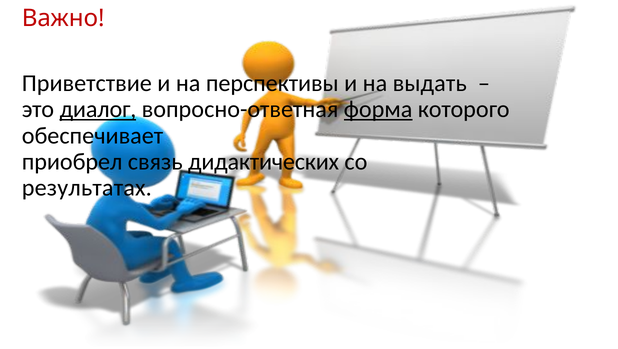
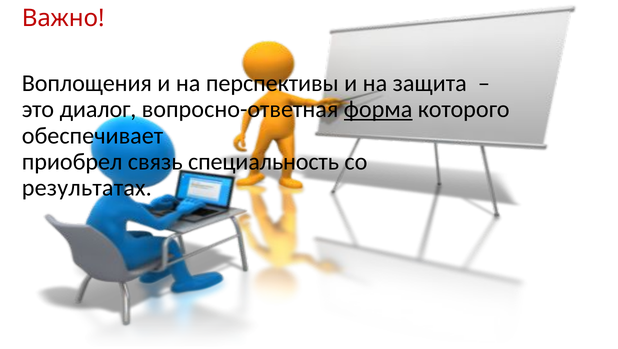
Приветствие: Приветствие -> Воплощения (87, 83)
выдать: выдать -> защита (430, 83)
диалог underline: present -> none (98, 110)
дидактических: дидактических -> специальность (264, 162)
